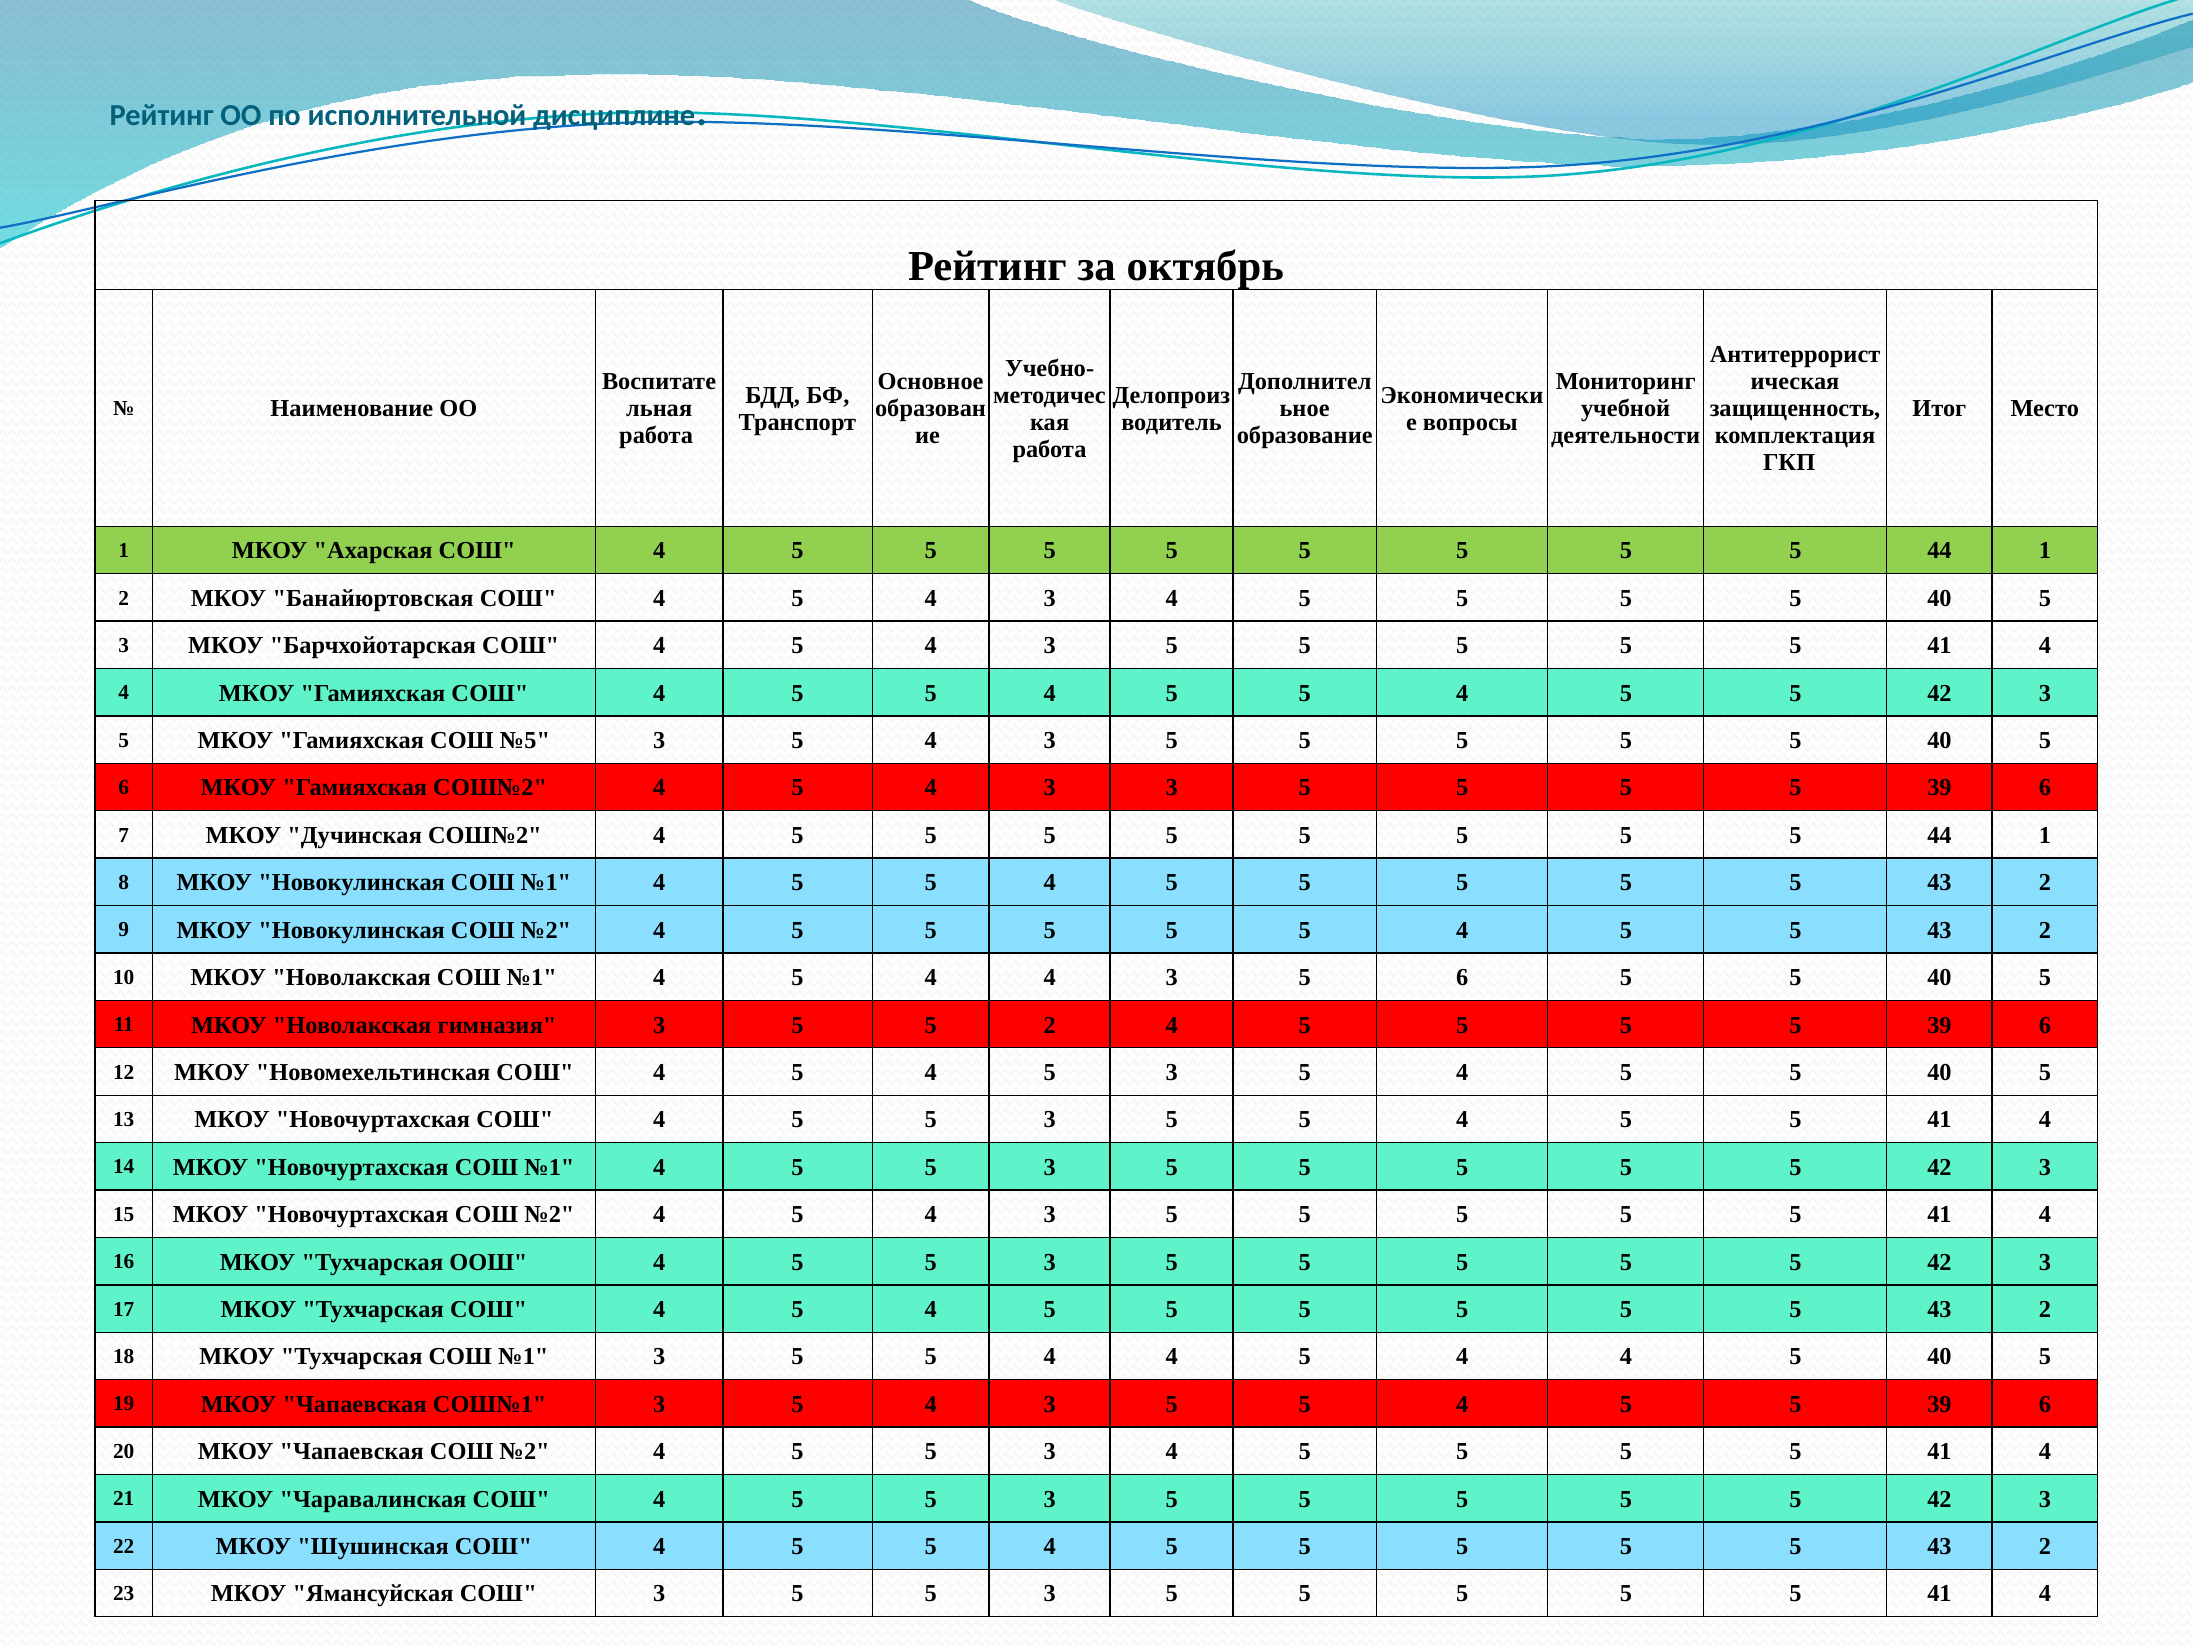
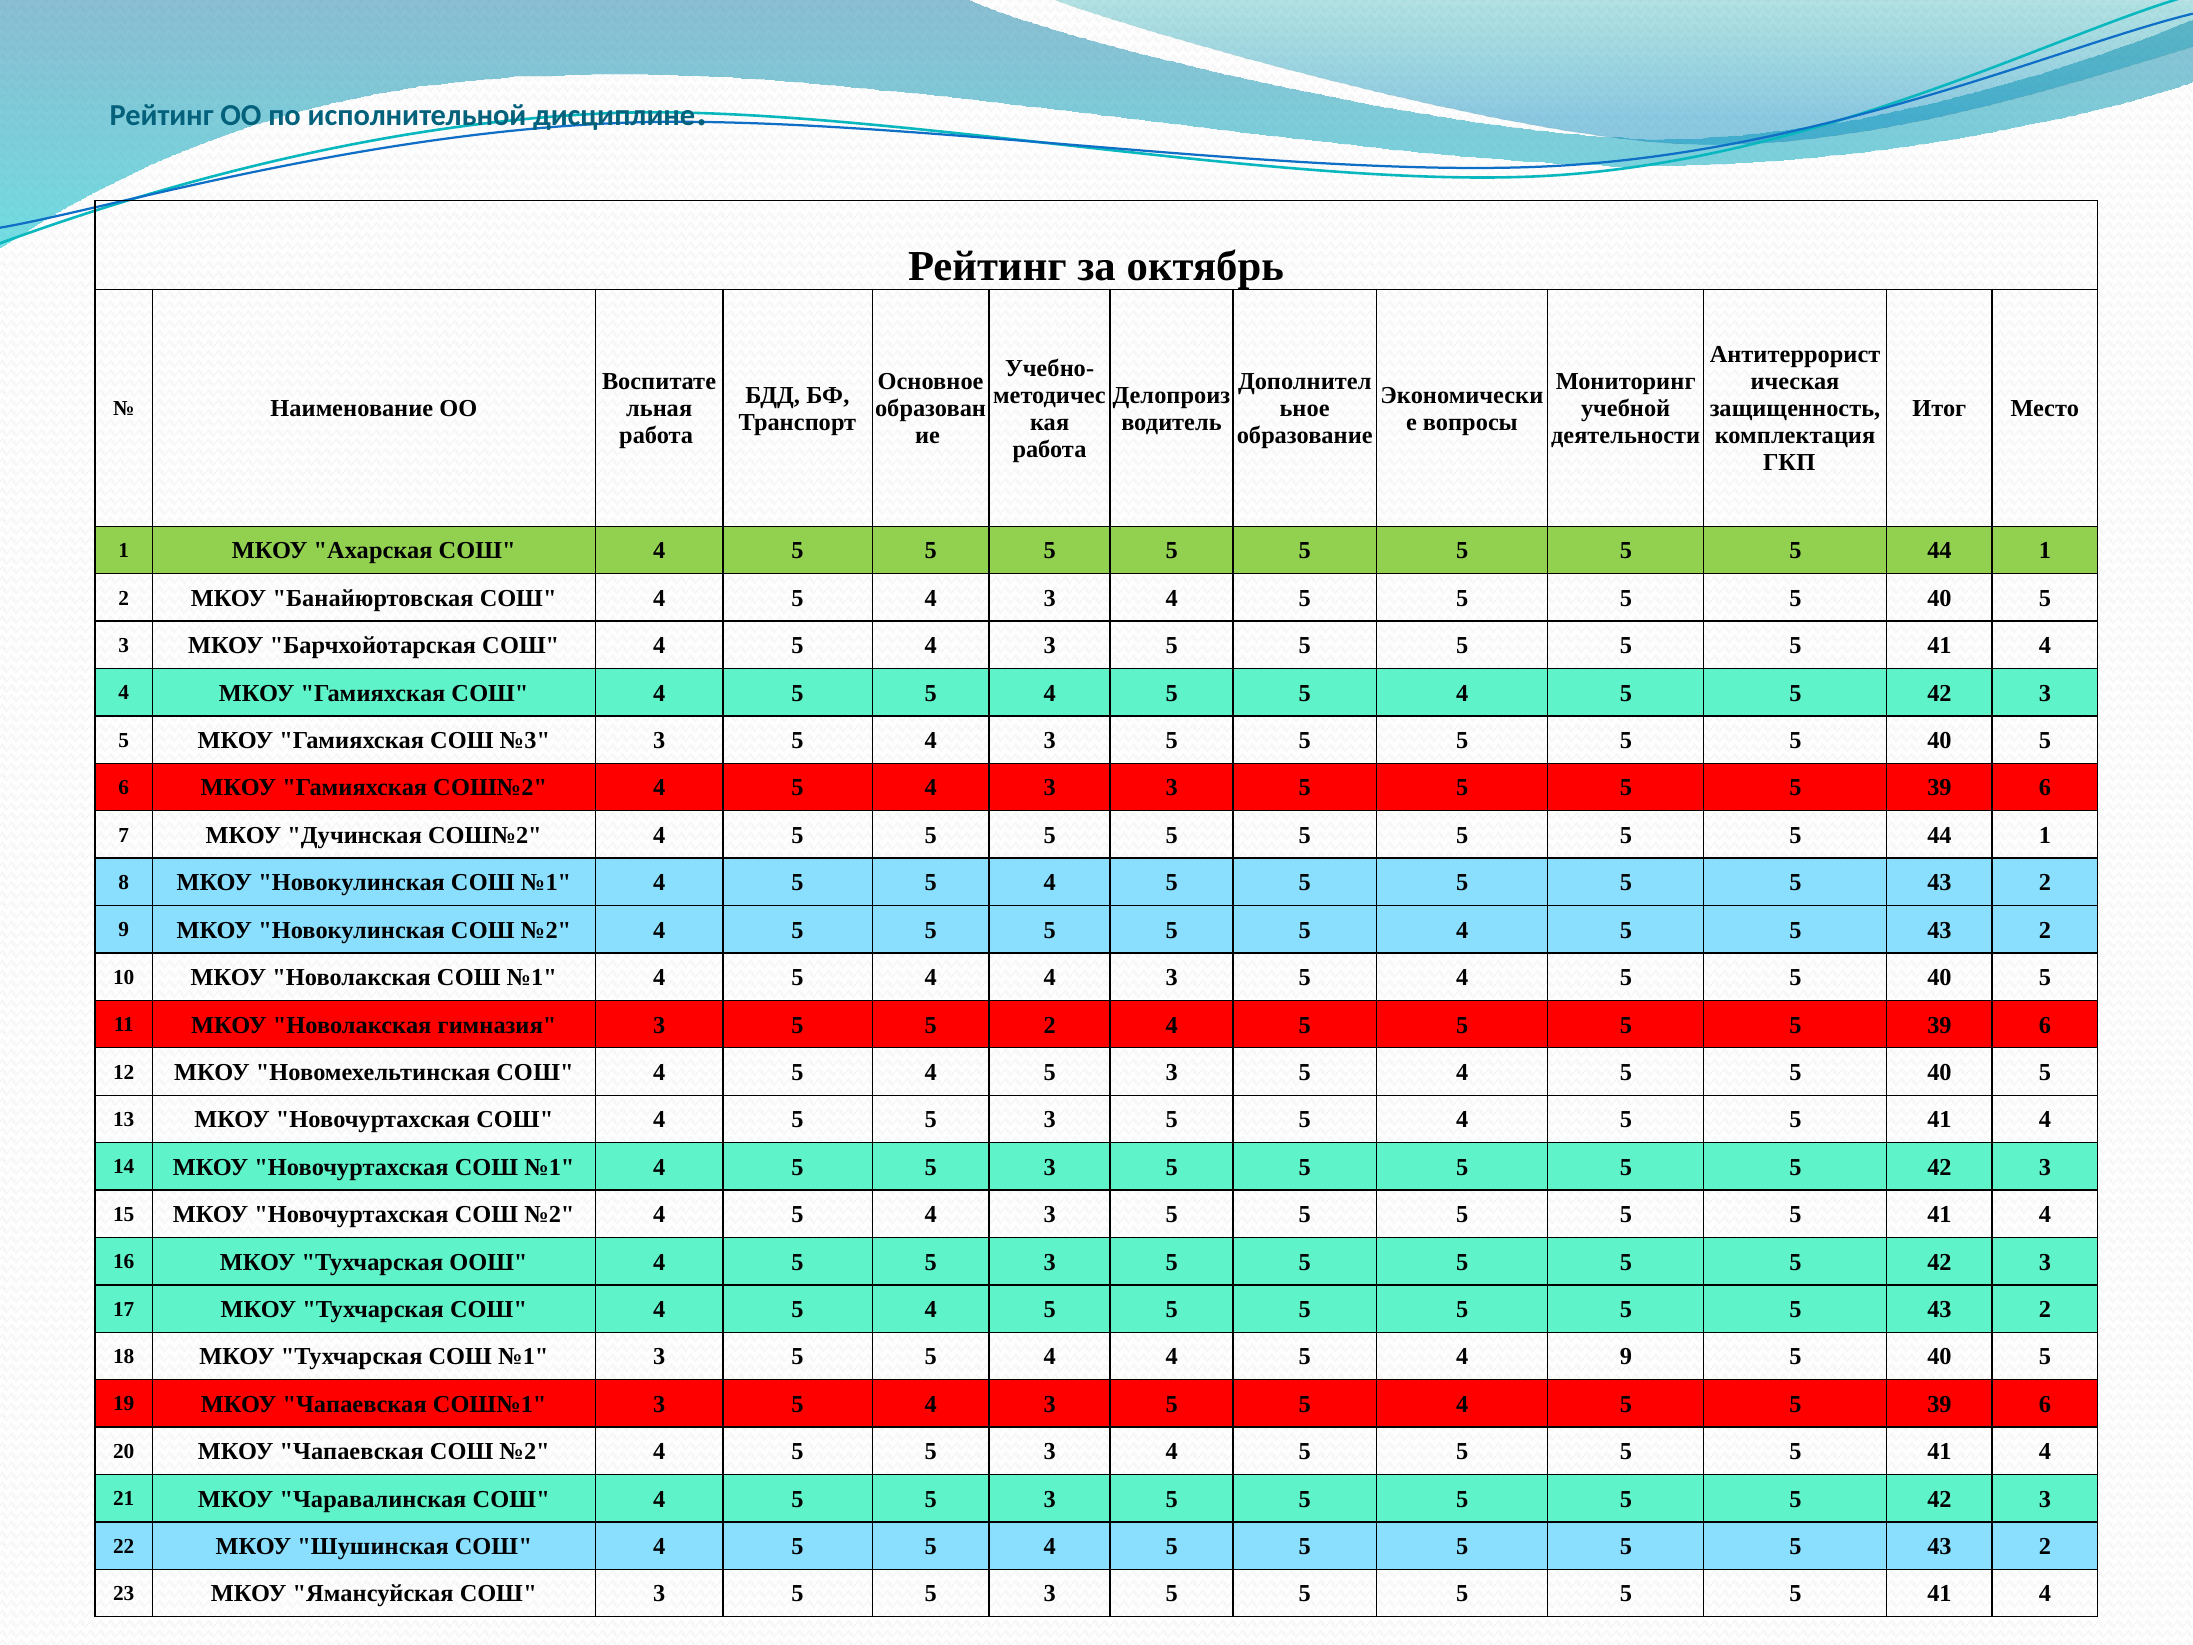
№5: №5 -> №3 (525, 740)
4 3 5 6: 6 -> 4 (1462, 977)
4: 4 -> 9 (1626, 1357)
